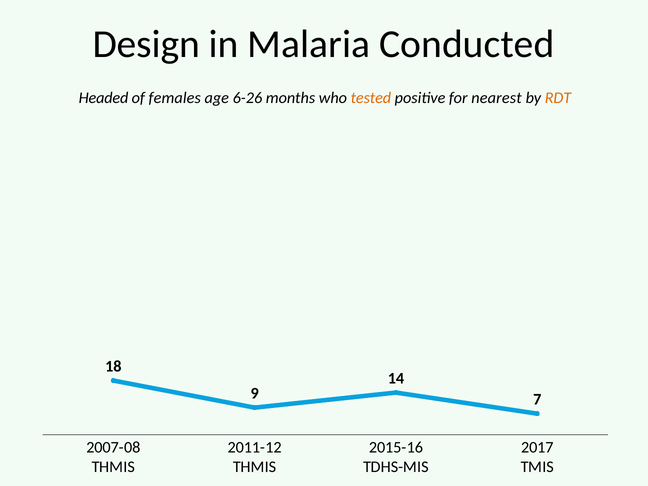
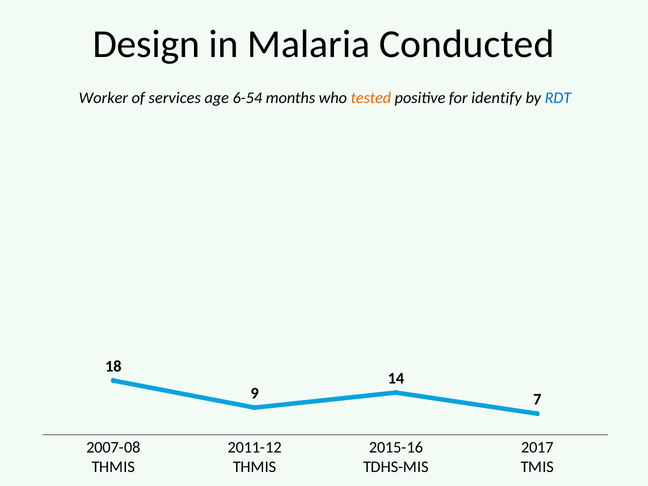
Headed: Headed -> Worker (103, 98)
females: females -> services (175, 98)
6-26: 6-26 -> 6-54 (247, 98)
nearest: nearest -> identify (497, 98)
RDT colour: orange -> blue (558, 98)
